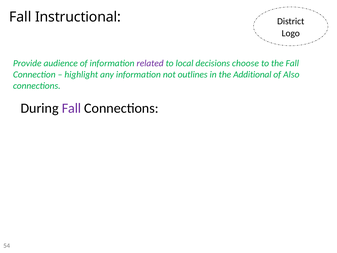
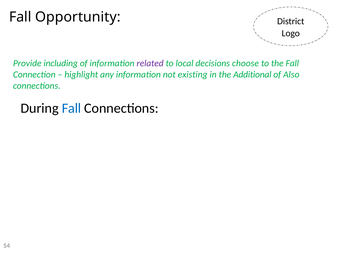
Instructional: Instructional -> Opportunity (78, 17)
audience: audience -> including (61, 63)
outlines: outlines -> existing (193, 74)
Fall colour: purple -> blue (72, 108)
